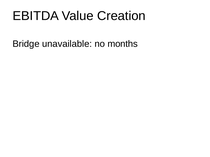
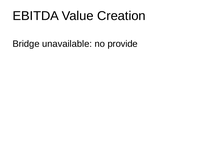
months: months -> provide (123, 44)
